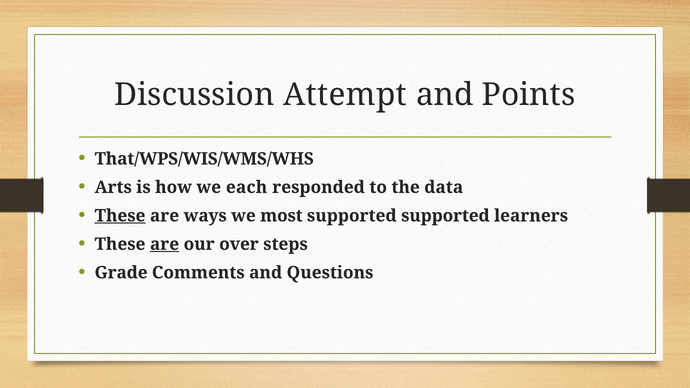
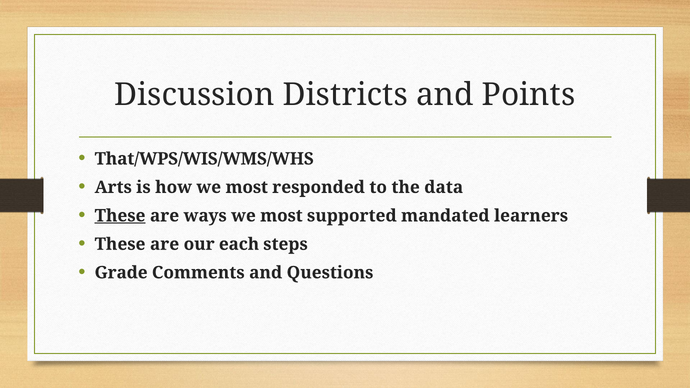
Attempt: Attempt -> Districts (345, 95)
how we each: each -> most (247, 187)
supported supported: supported -> mandated (445, 216)
are underline: present -> none (165, 244)
over: over -> each (239, 244)
